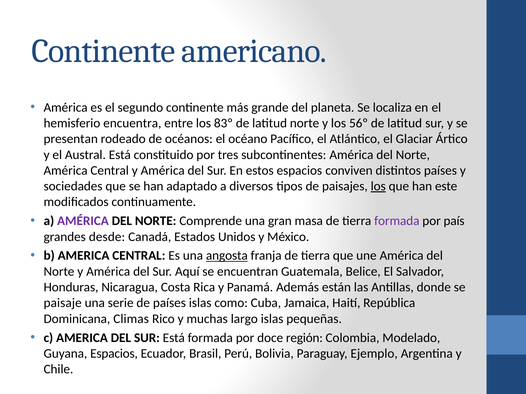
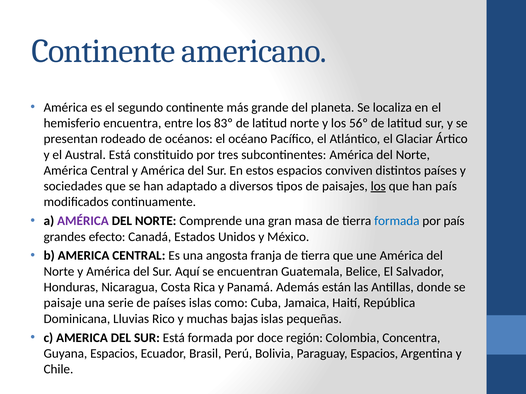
han este: este -> país (446, 186)
formada colour: purple -> blue (397, 221)
desde: desde -> efecto (107, 237)
angosta underline: present -> none (227, 256)
Climas: Climas -> Lluvias (131, 319)
largo: largo -> bajas (244, 319)
Modelado: Modelado -> Concentra (411, 338)
Paraguay Ejemplo: Ejemplo -> Espacios (374, 354)
